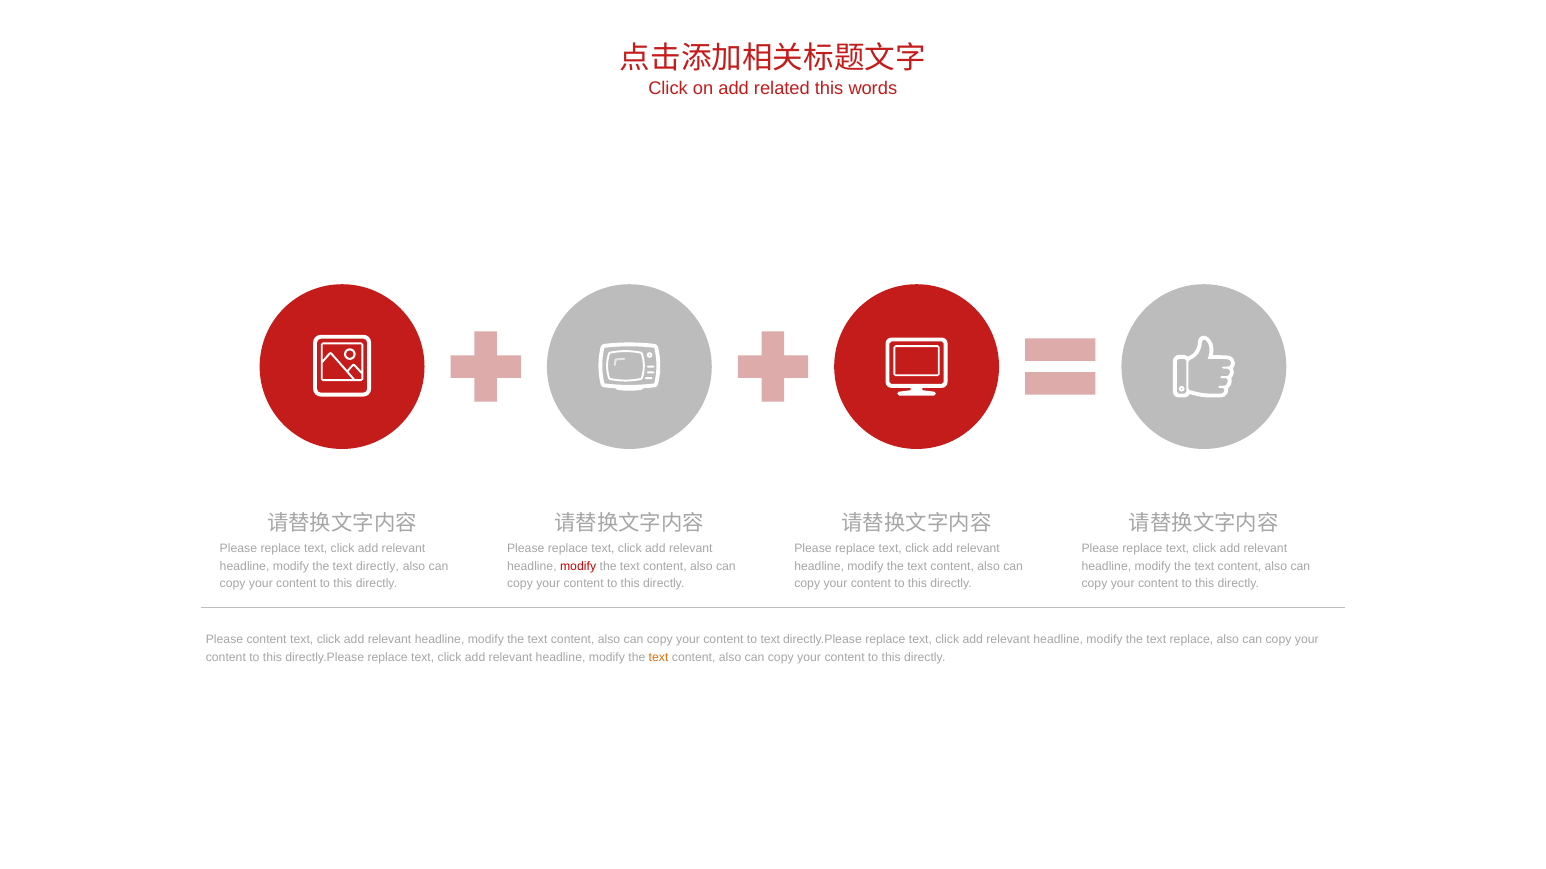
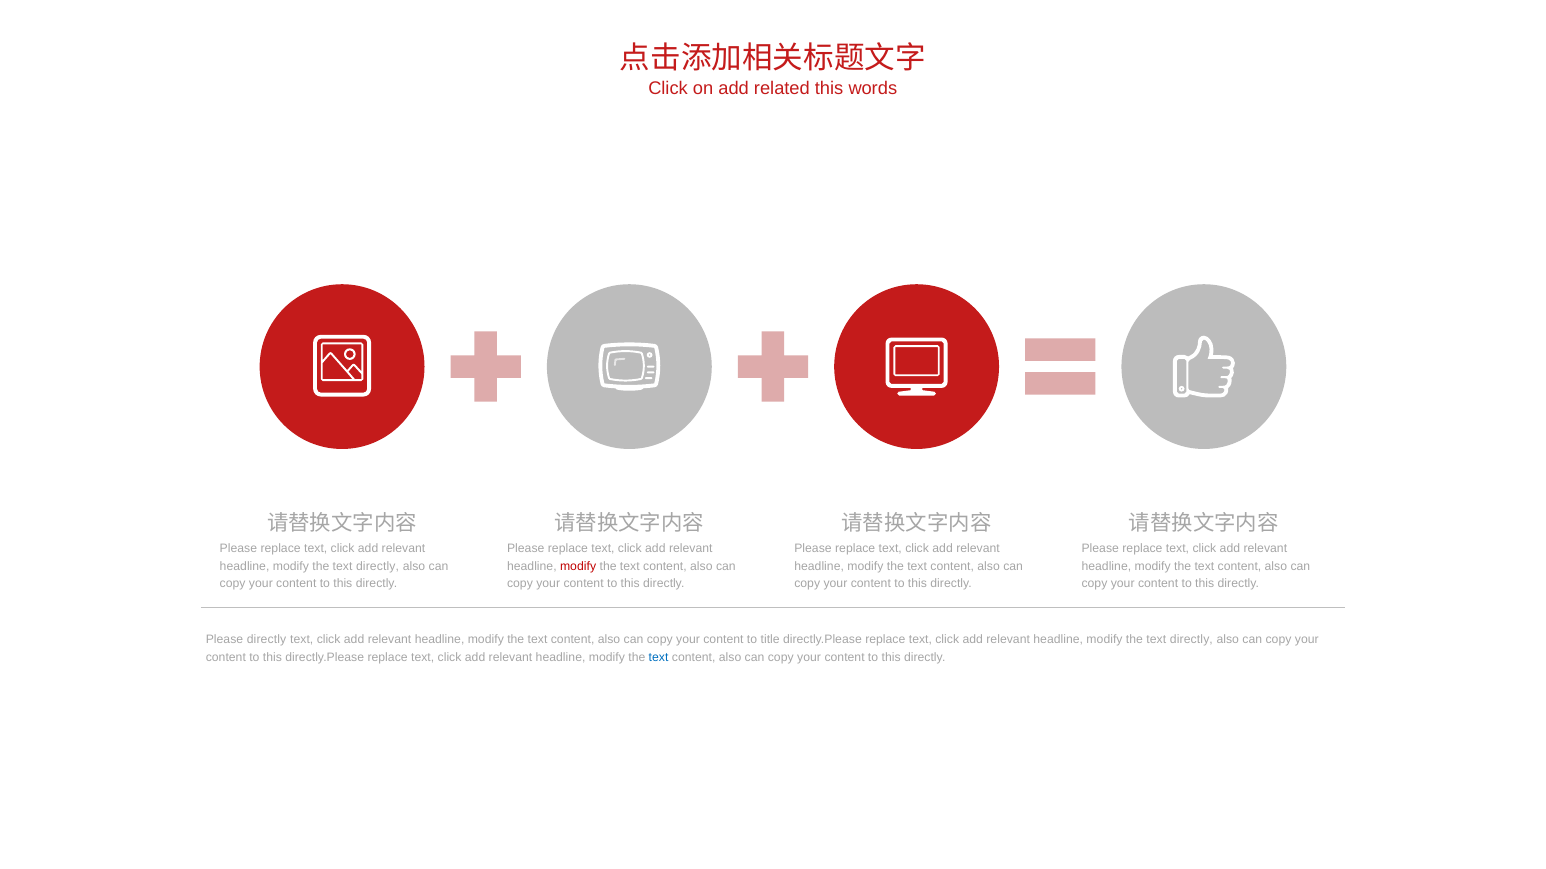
Please content: content -> directly (267, 640)
to text: text -> title (770, 640)
replace: replace -> directly (1191, 640)
text colour: orange -> blue (659, 658)
